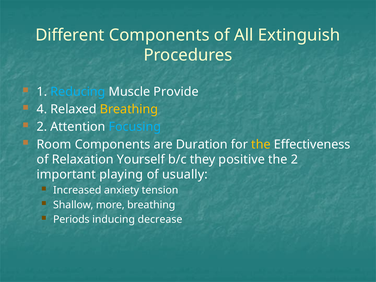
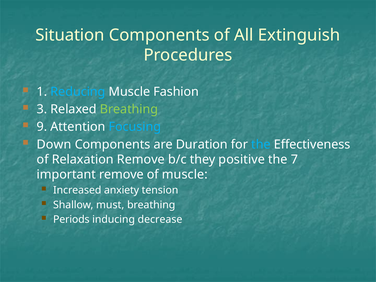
Different: Different -> Situation (70, 35)
Provide: Provide -> Fashion (176, 92)
4: 4 -> 3 (42, 109)
Breathing colour: yellow -> light green (129, 109)
2: 2 -> 9 (42, 127)
Room: Room -> Down (54, 144)
the colour: yellow -> light blue (261, 144)
Relaxation Yourself: Yourself -> Remove (141, 159)
the 2: 2 -> 7 (294, 159)
important playing: playing -> remove (121, 174)
of usually: usually -> muscle (185, 174)
more: more -> must (110, 205)
